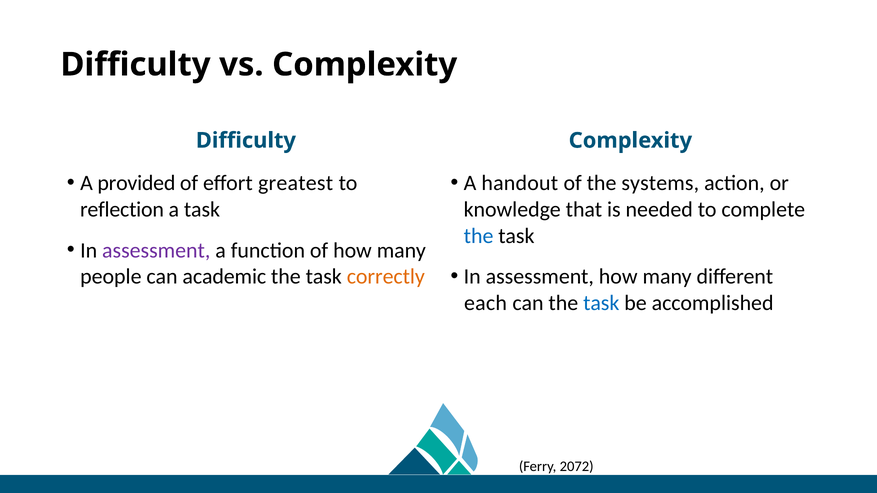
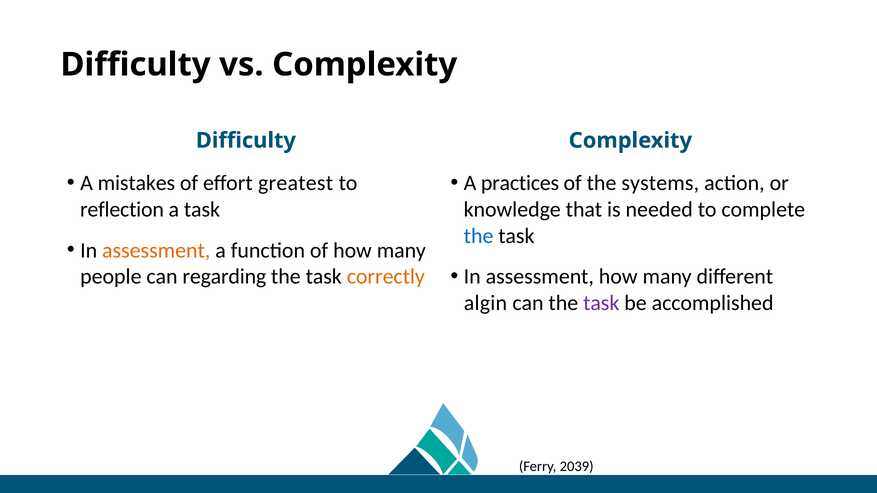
provided: provided -> mistakes (136, 183)
handout: handout -> practices (520, 183)
assessment colour: purple -> orange (156, 251)
academic: academic -> regarding (224, 277)
each: each -> algin (485, 303)
task colour: blue -> purple (601, 303)
2072: 2072 -> 2039 (577, 466)
